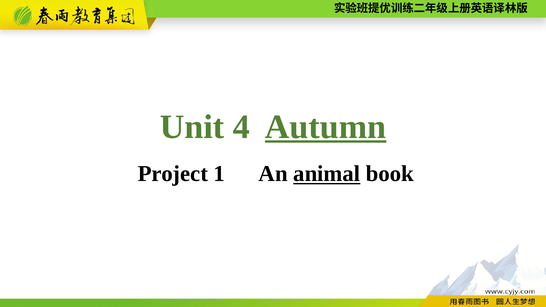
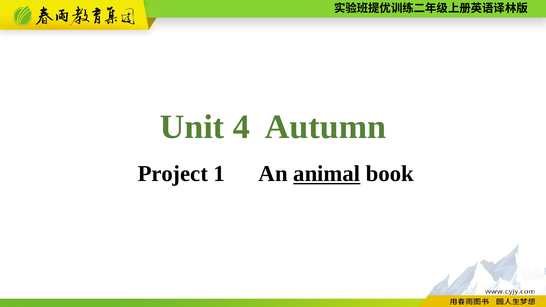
Autumn underline: present -> none (326, 127)
